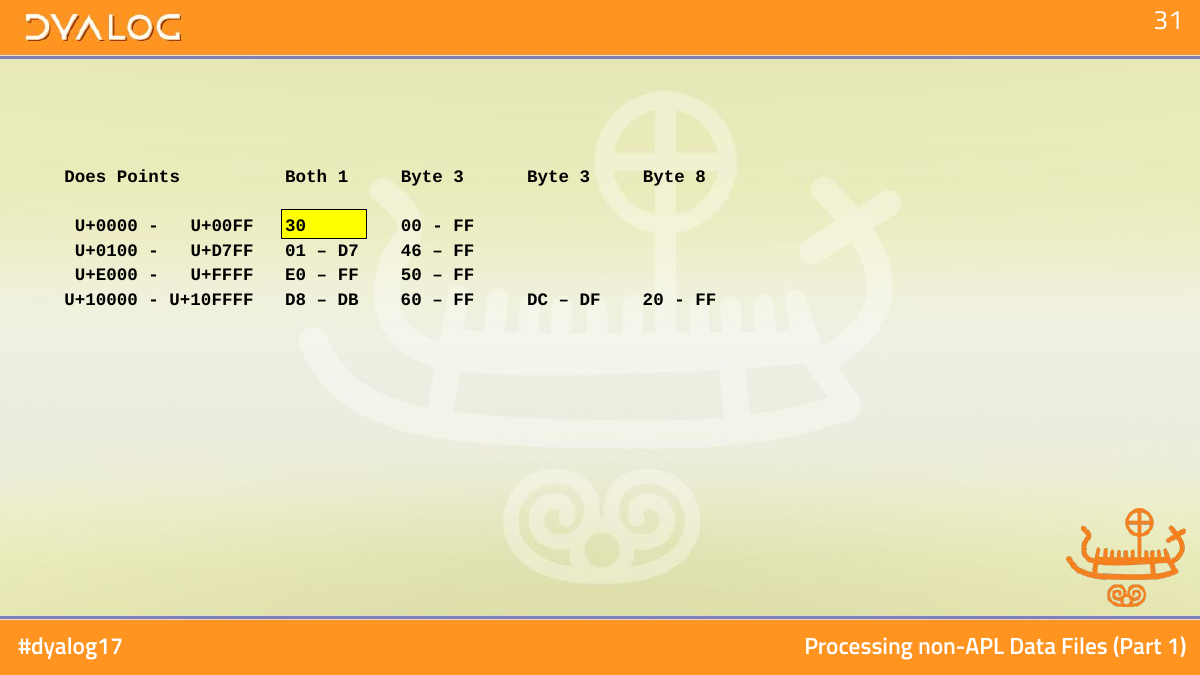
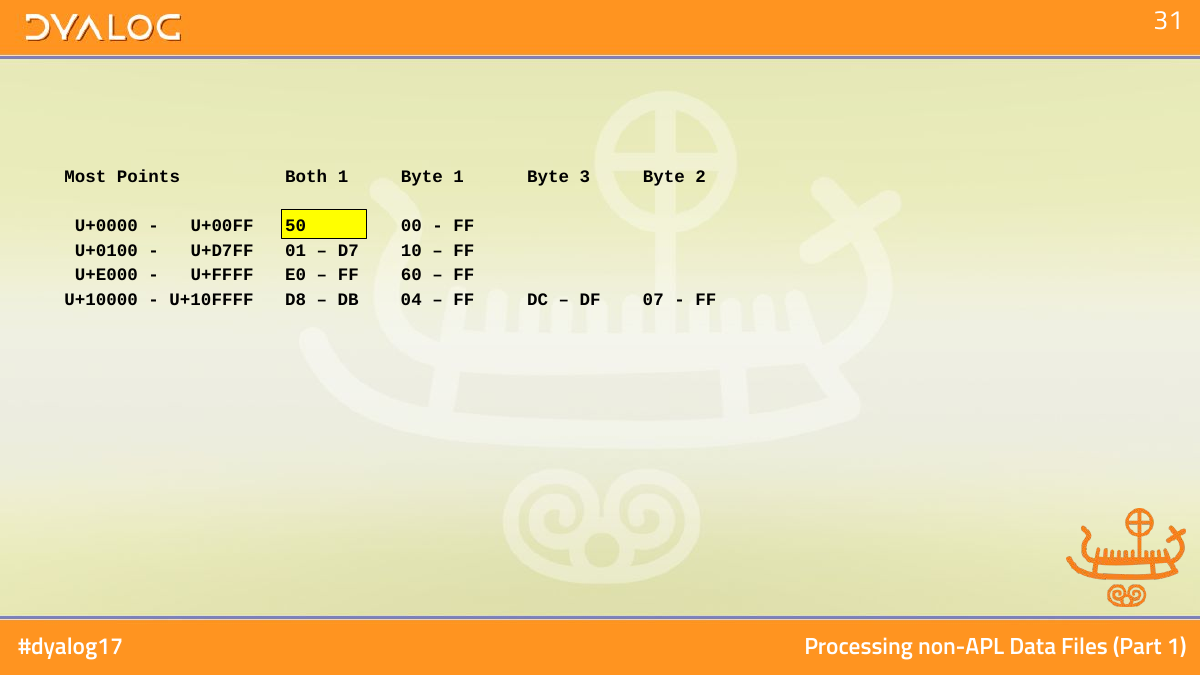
Does: Does -> Most (85, 177)
1 Byte 3: 3 -> 1 (459, 177)
8: 8 -> 2 (701, 177)
30: 30 -> 50 (296, 226)
46: 46 -> 10 (411, 250)
50: 50 -> 60 (411, 275)
60: 60 -> 04 (411, 299)
20: 20 -> 07 (653, 299)
